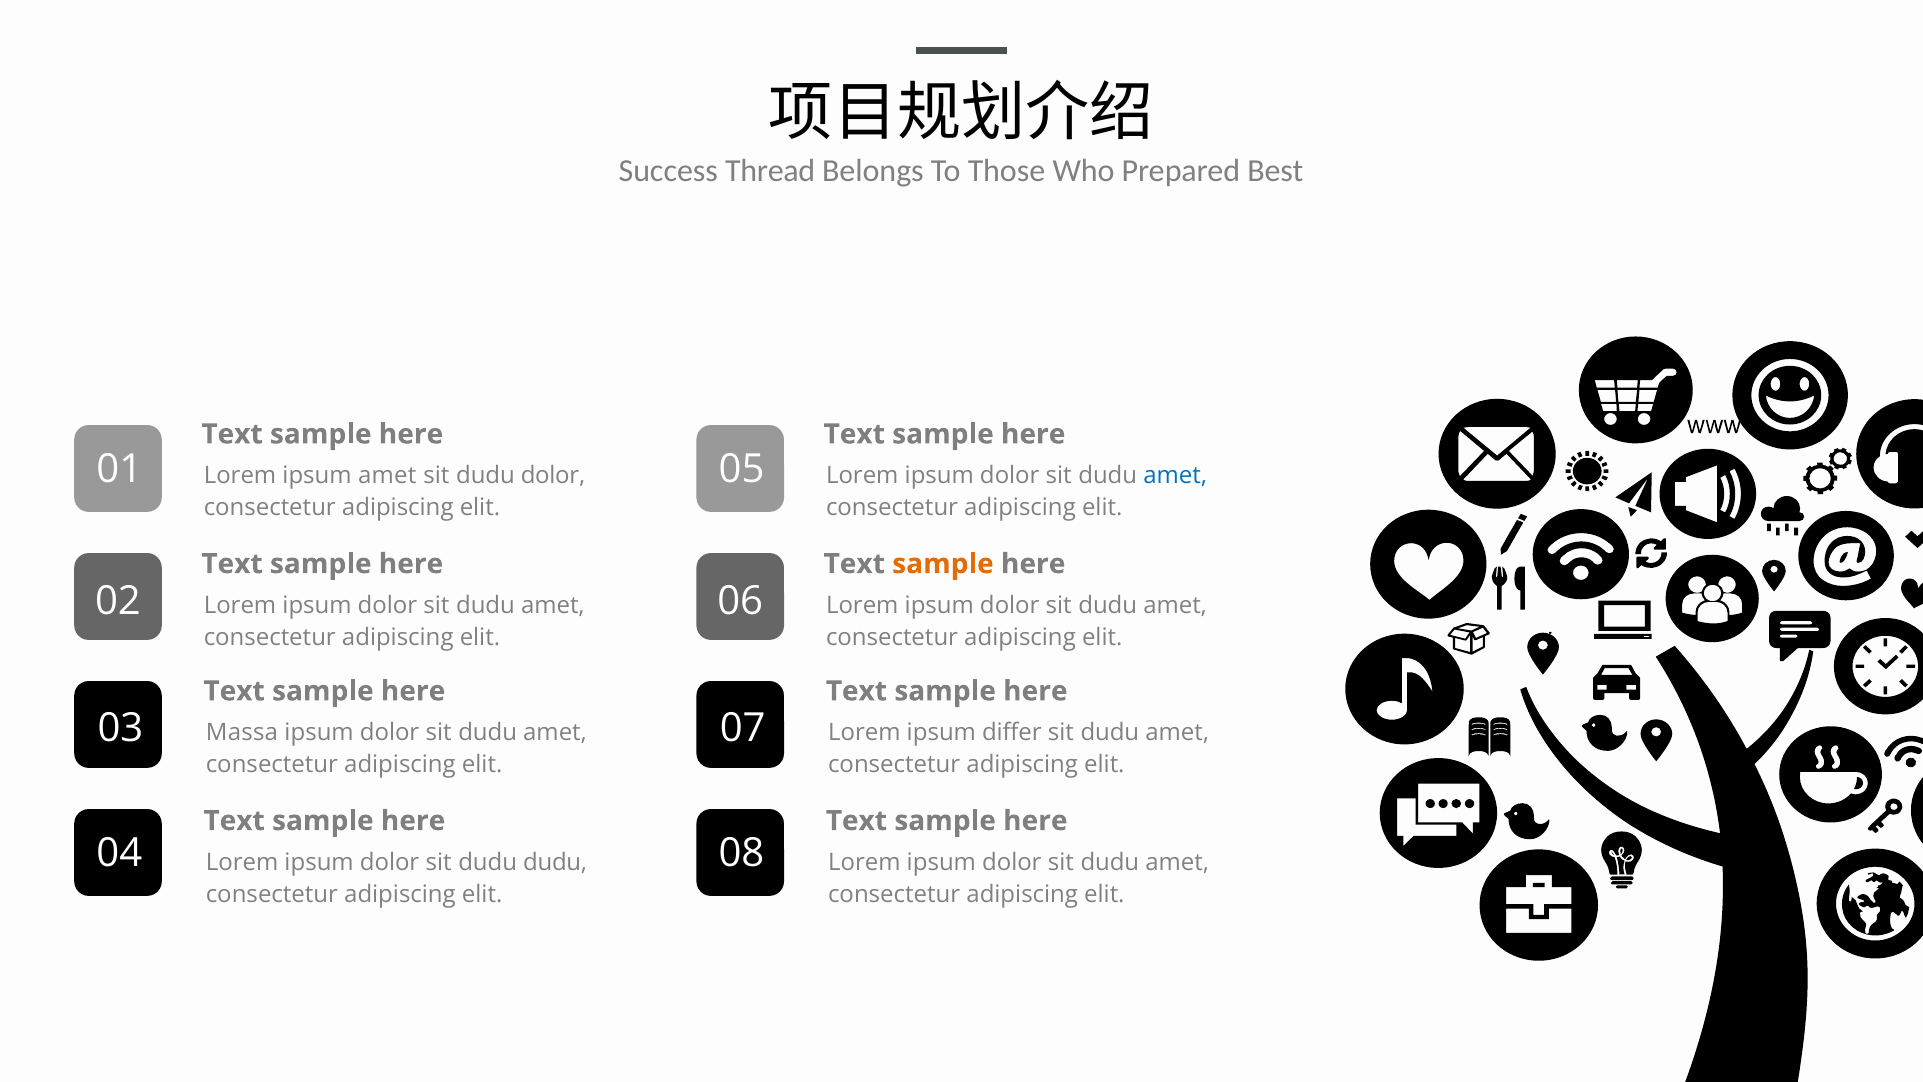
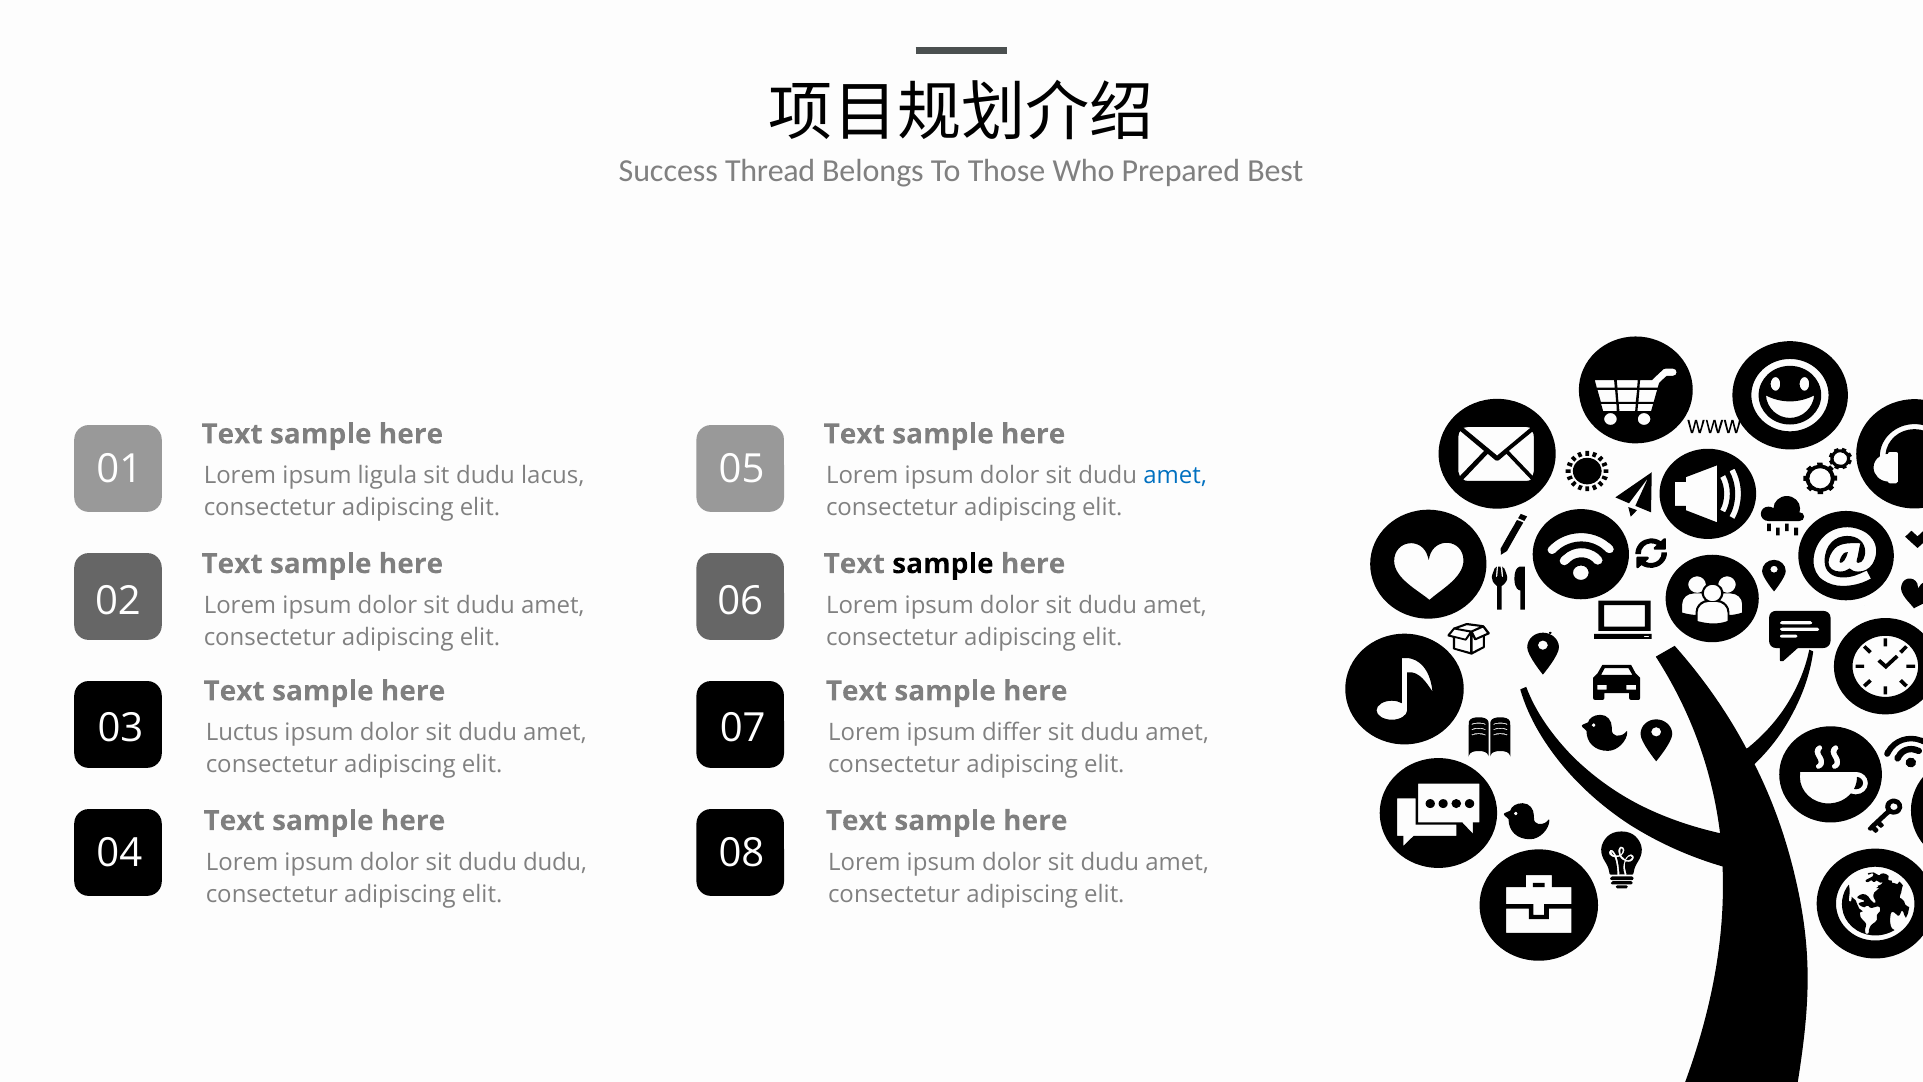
ipsum amet: amet -> ligula (387, 476)
dudu dolor: dolor -> lacus (553, 476)
sample colour: orange -> black (943, 564)
Massa: Massa -> Luctus (242, 733)
